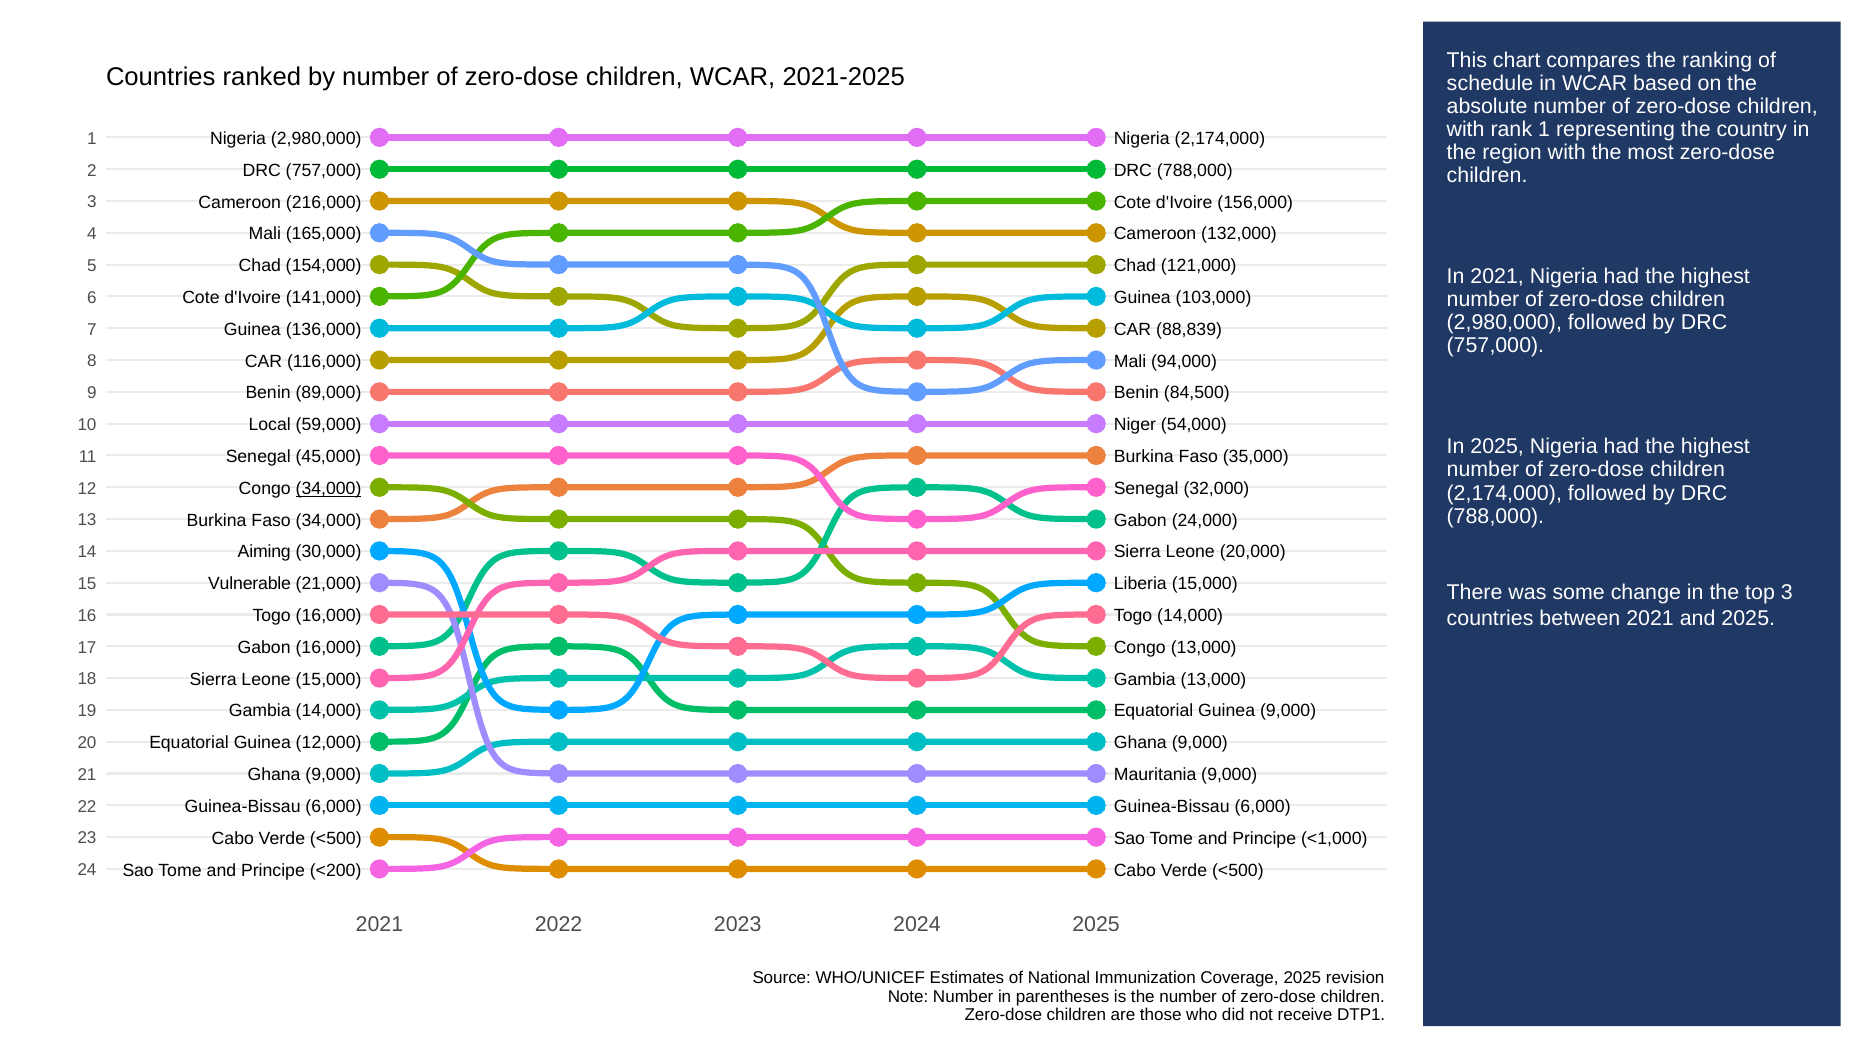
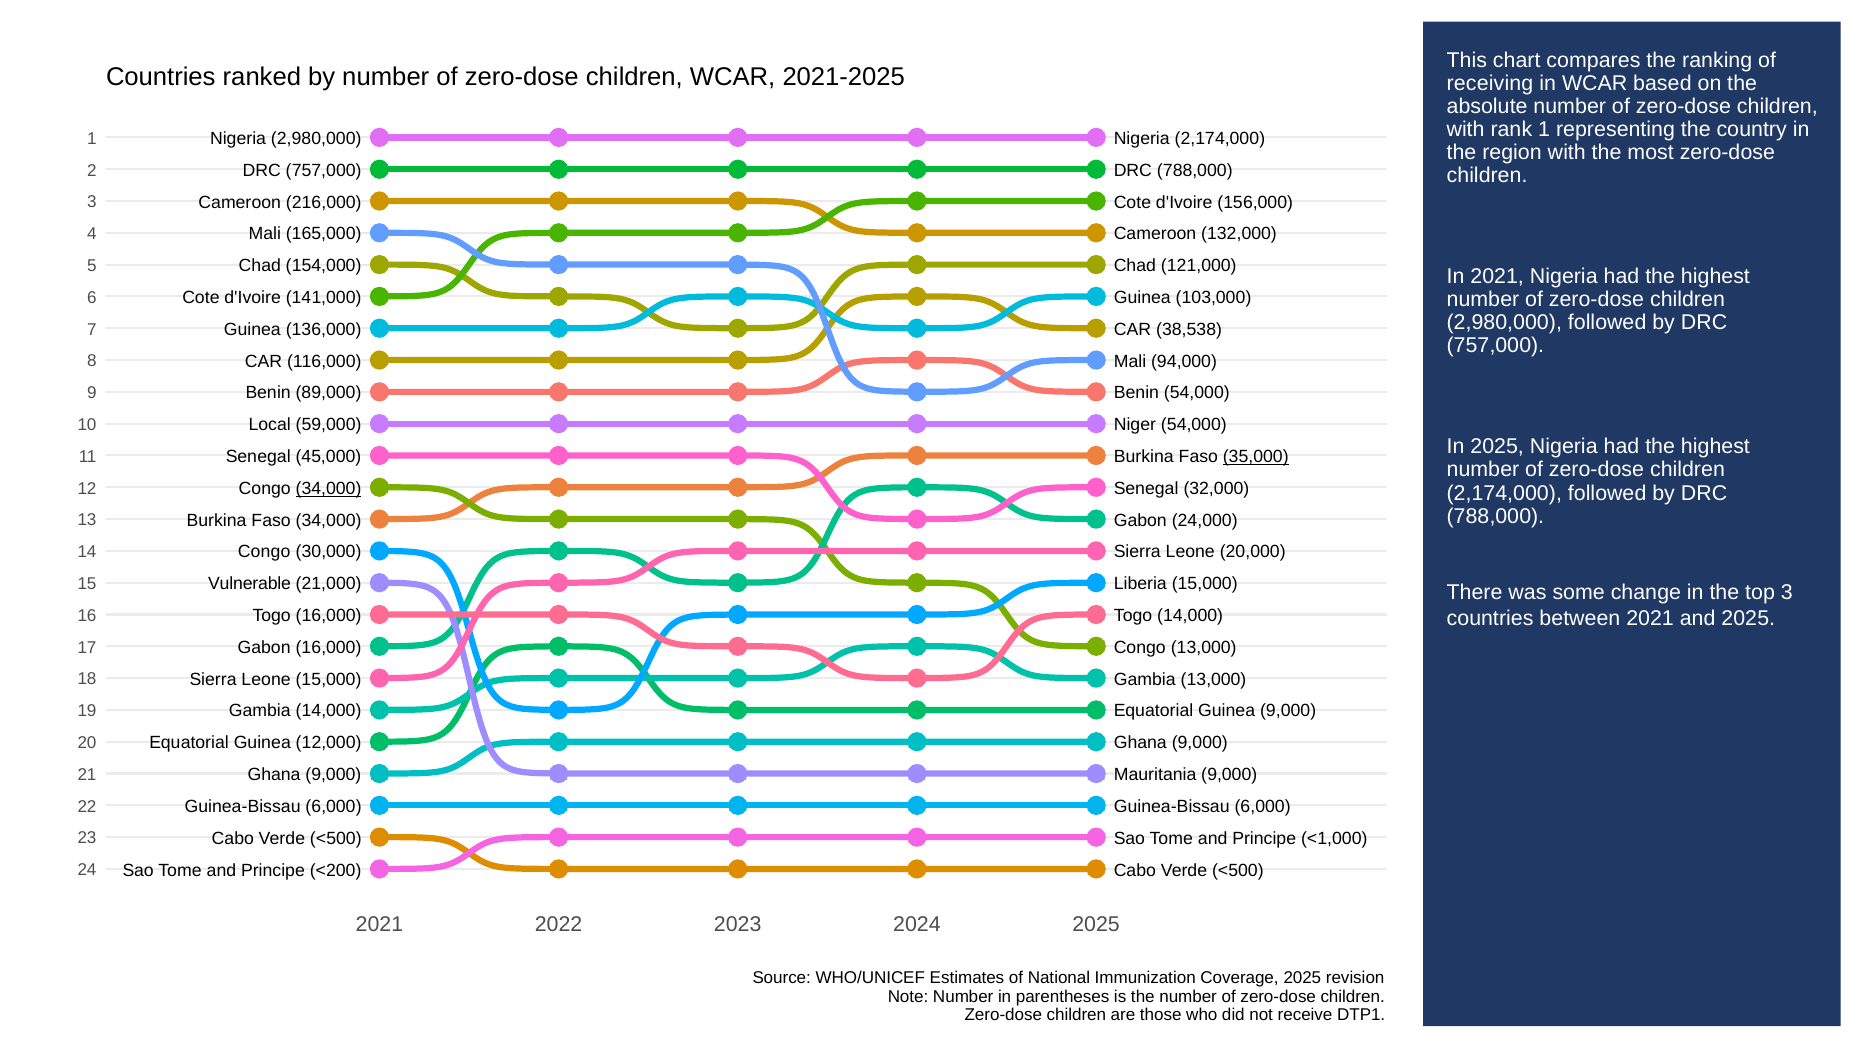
schedule: schedule -> receiving (1490, 83)
88,839: 88,839 -> 38,538 (1189, 330)
Benin 84,500: 84,500 -> 54,000 (1197, 393)
35,000 underline: none -> present (1256, 457)
Aiming: Aiming -> Congo (264, 552)
